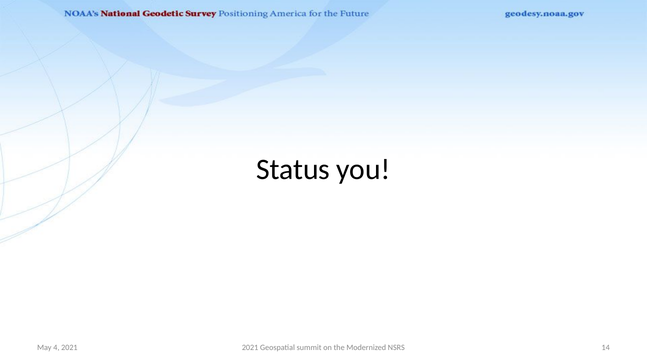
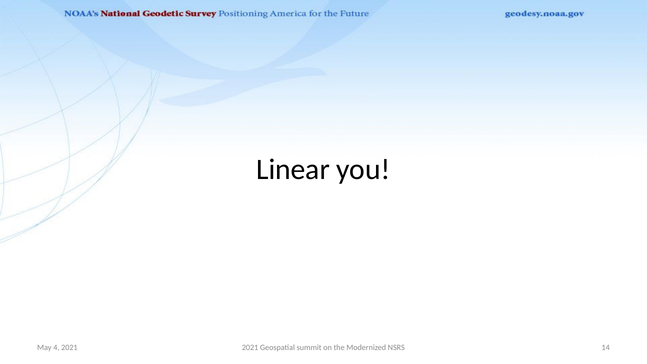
Status: Status -> Linear (293, 170)
